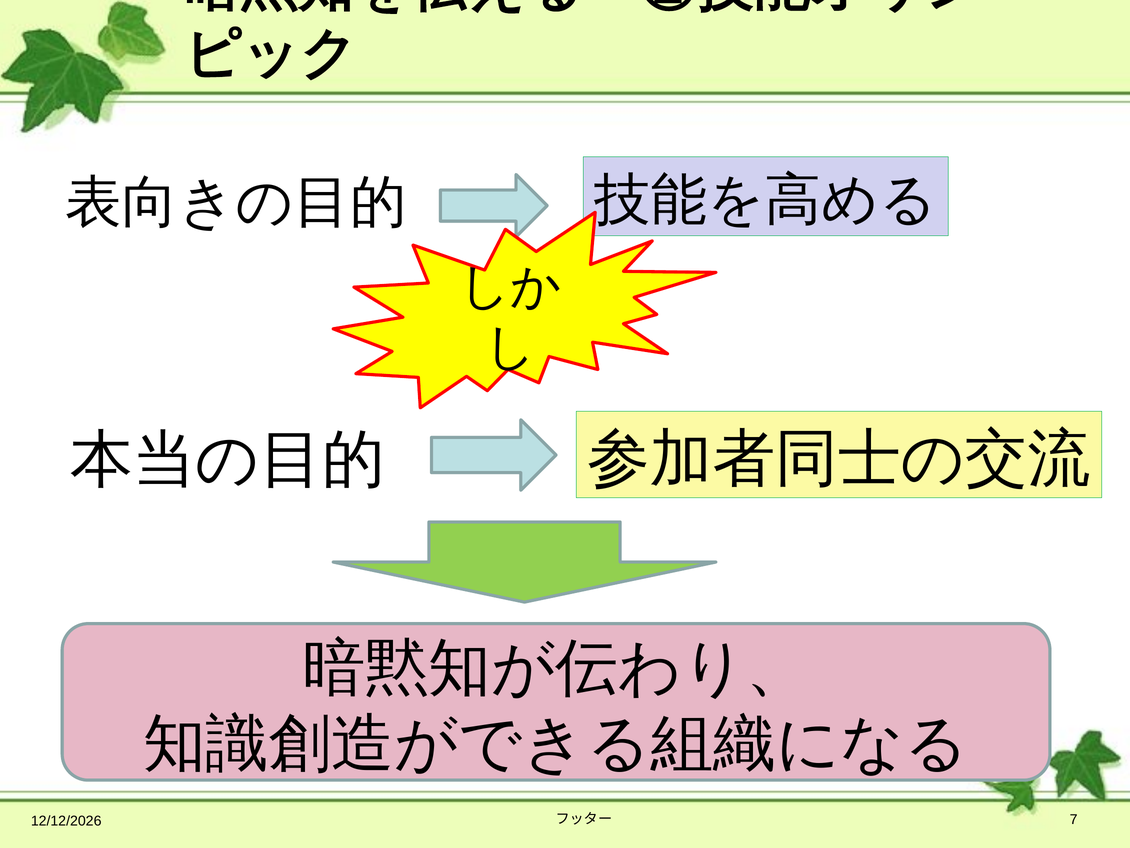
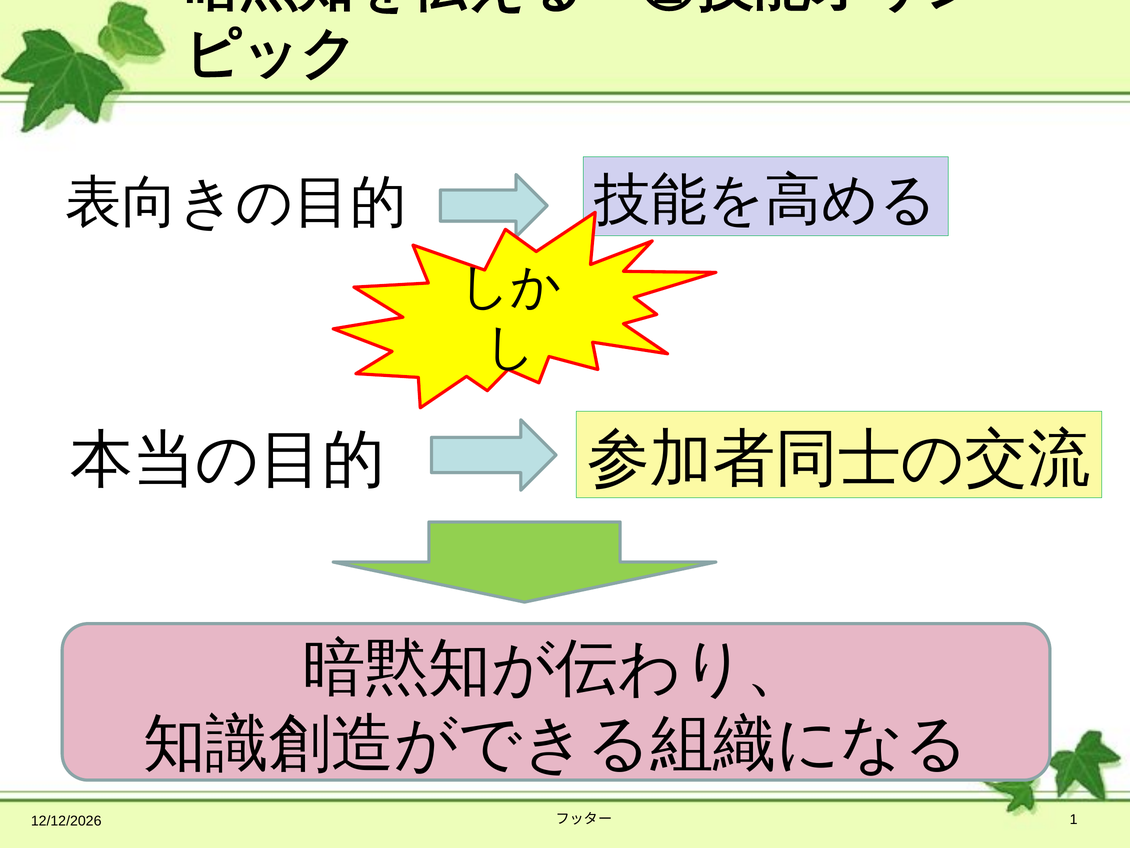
7: 7 -> 1 (1074, 819)
